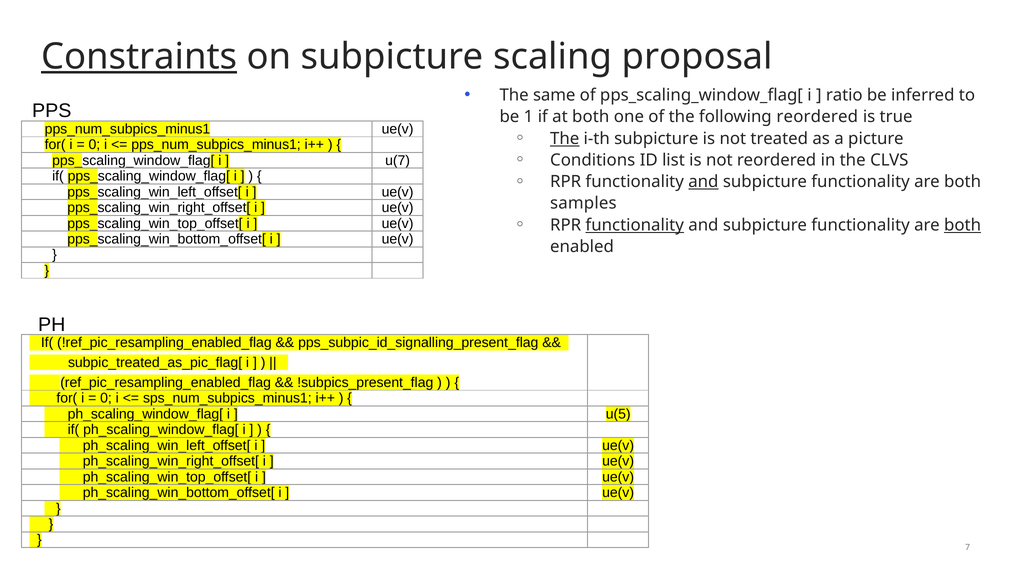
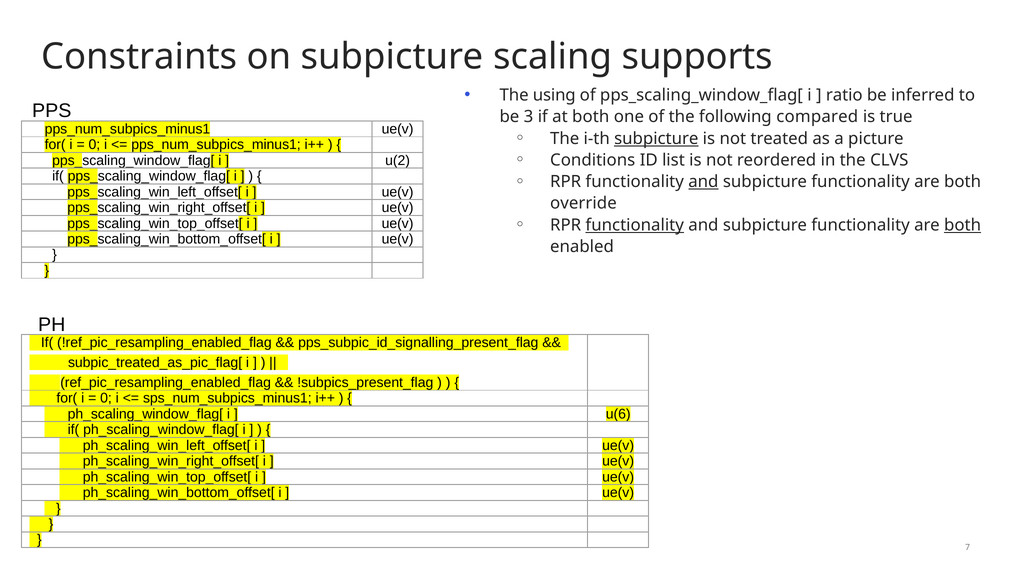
Constraints underline: present -> none (139, 57)
proposal: proposal -> supports (697, 57)
same: same -> using (554, 95)
1: 1 -> 3 (528, 117)
following reordered: reordered -> compared (817, 117)
The underline: present -> none (565, 138)
subpicture underline: none -> present (656, 138)
u(7: u(7 -> u(2 (398, 160)
samples: samples -> override (583, 203)
u(5: u(5 -> u(6 (618, 414)
